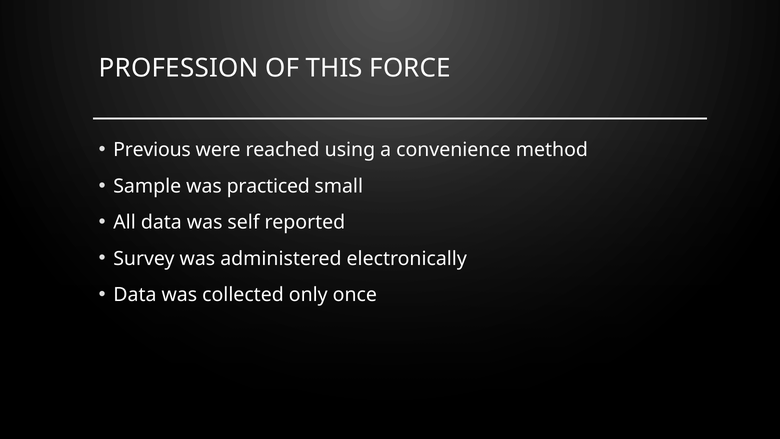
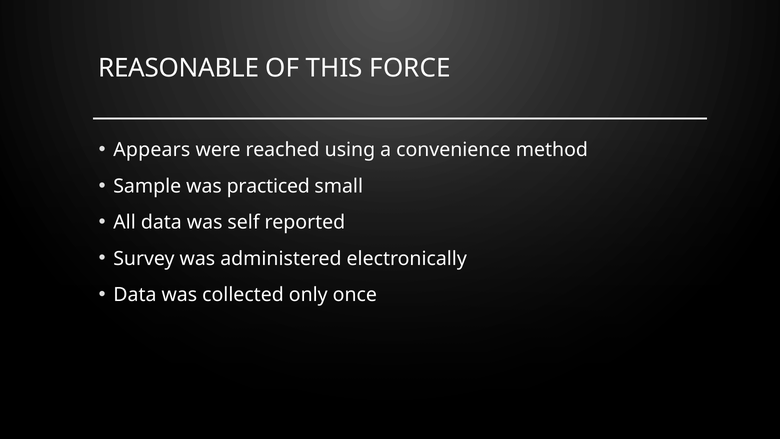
PROFESSION: PROFESSION -> REASONABLE (179, 68)
Previous: Previous -> Appears (152, 150)
